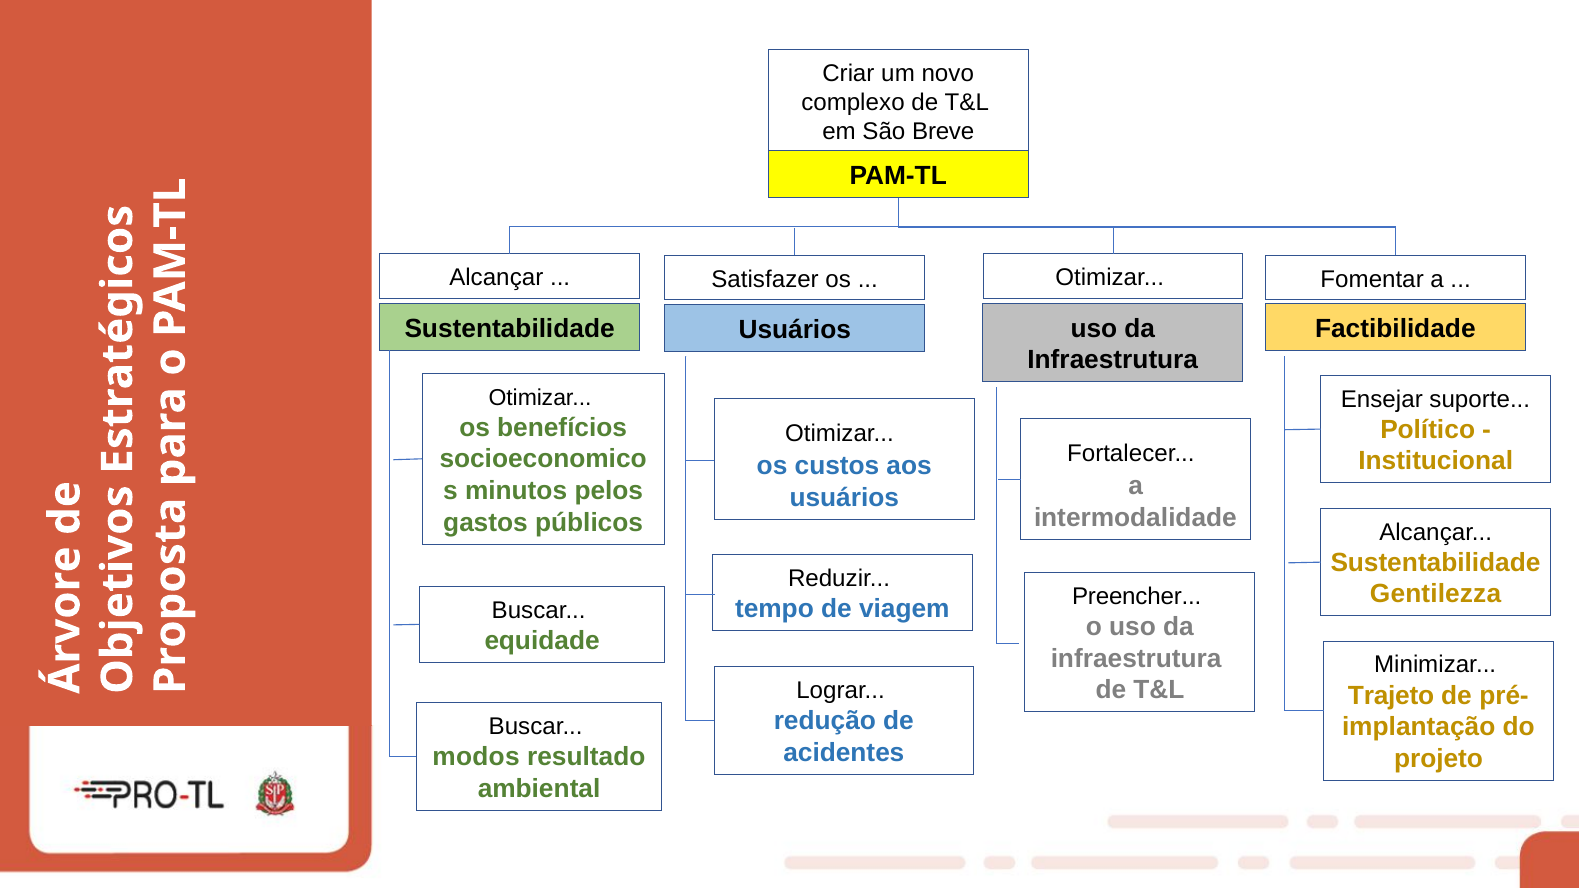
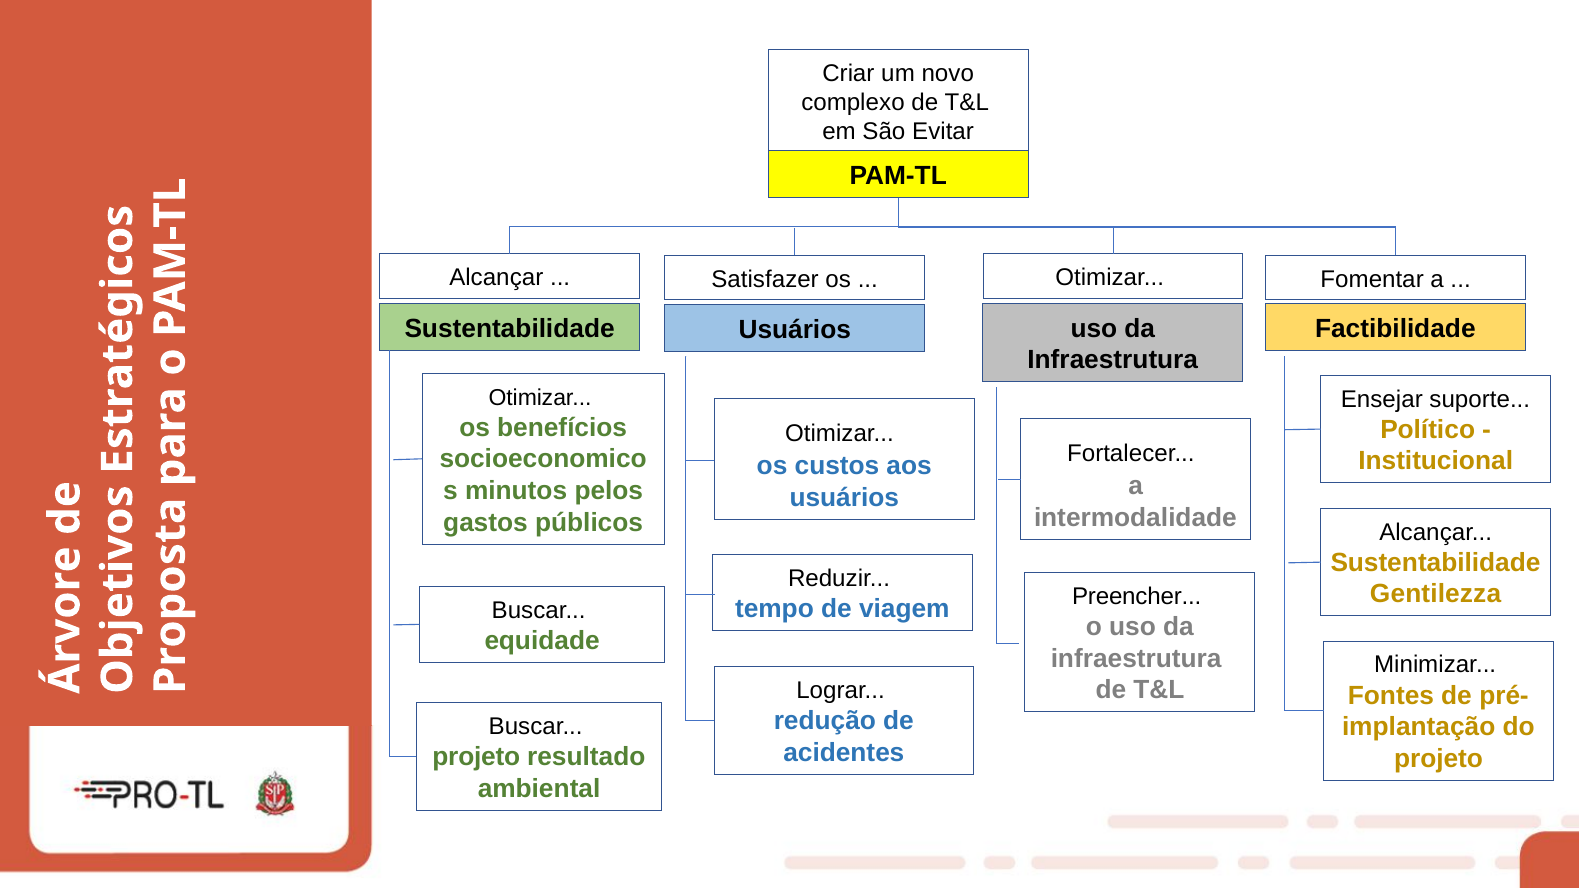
Breve: Breve -> Evitar (943, 131)
Trajeto: Trajeto -> Fontes (1391, 696)
modos: modos -> projeto (476, 757)
